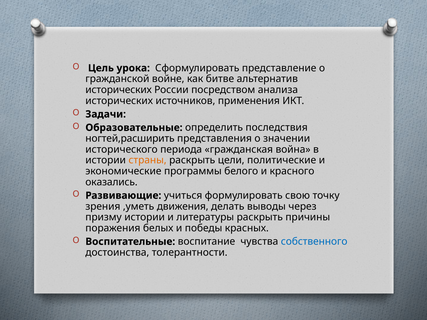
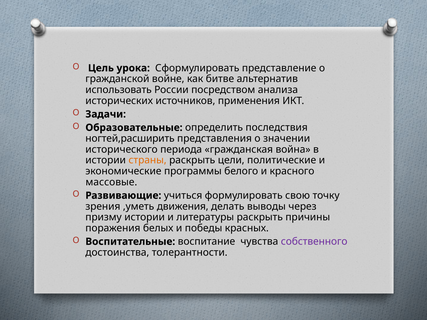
исторических: исторических -> использовать (119, 90)
оказались: оказались -> массовые (111, 182)
собственного colour: blue -> purple (314, 242)
